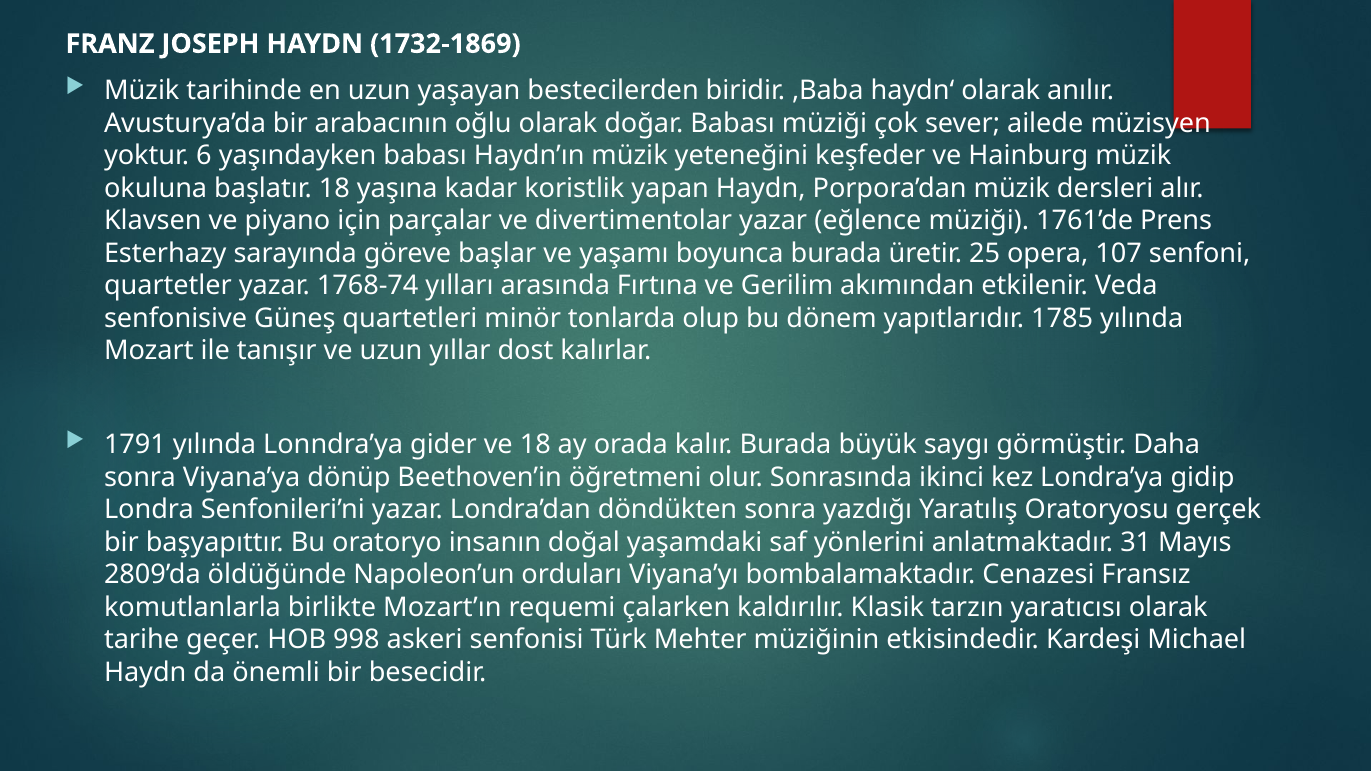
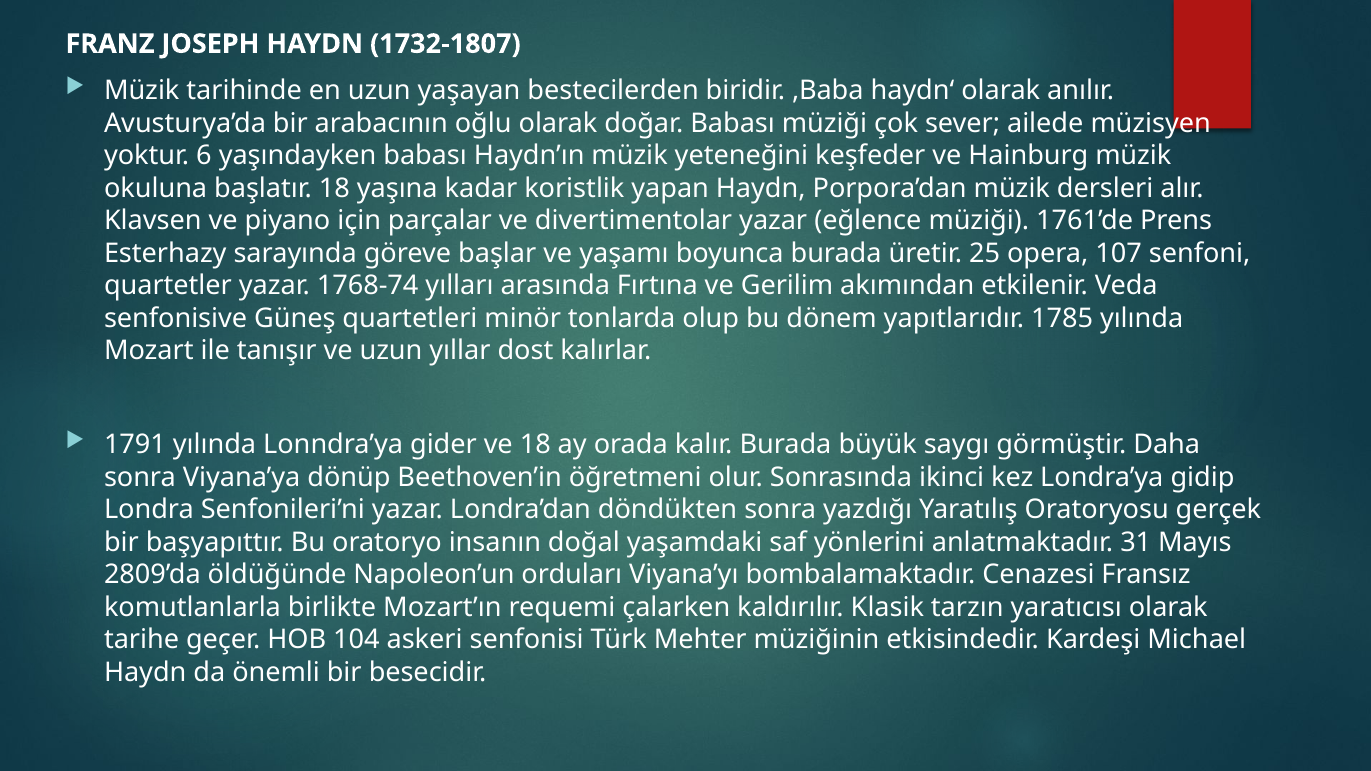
1732-1869: 1732-1869 -> 1732-1807 (445, 44)
998: 998 -> 104 (356, 640)
